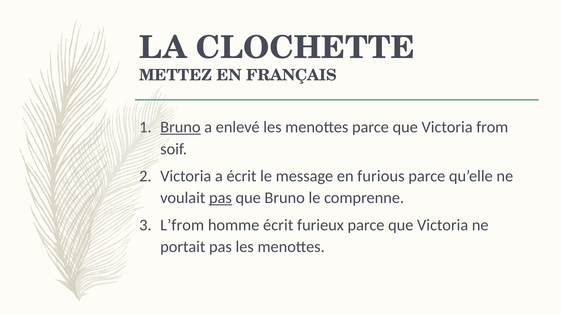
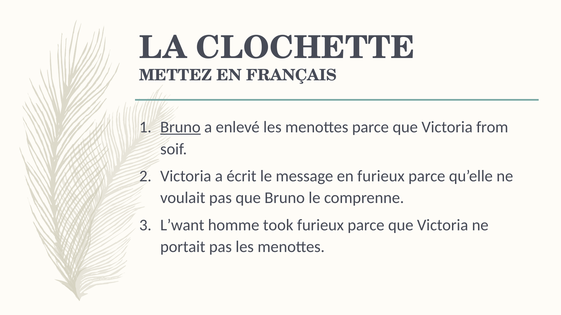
en furious: furious -> furieux (381, 176)
pas underline: present -> none (220, 198)
L’from: L’from -> L’want (182, 225)
homme écrit: écrit -> took (278, 225)
